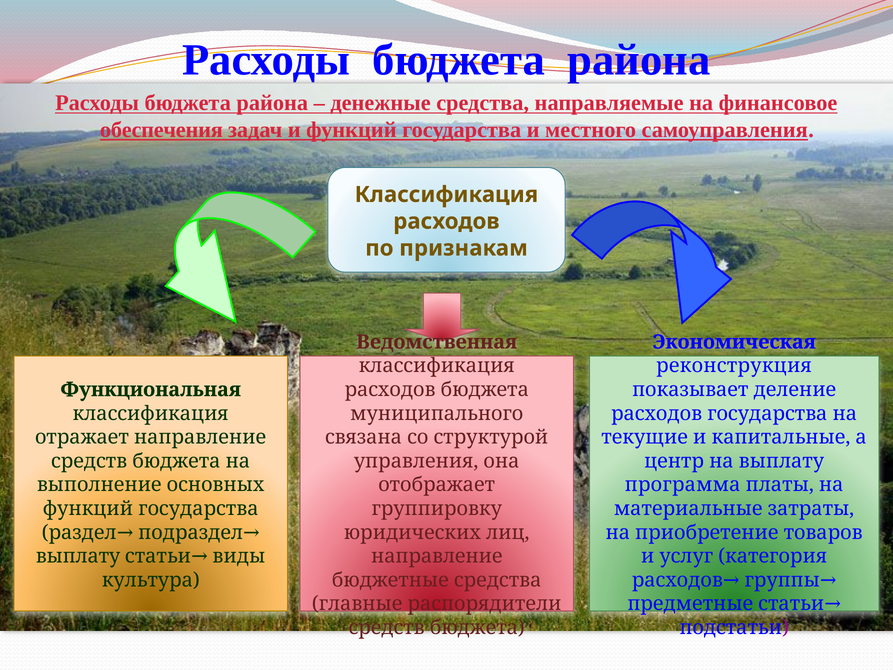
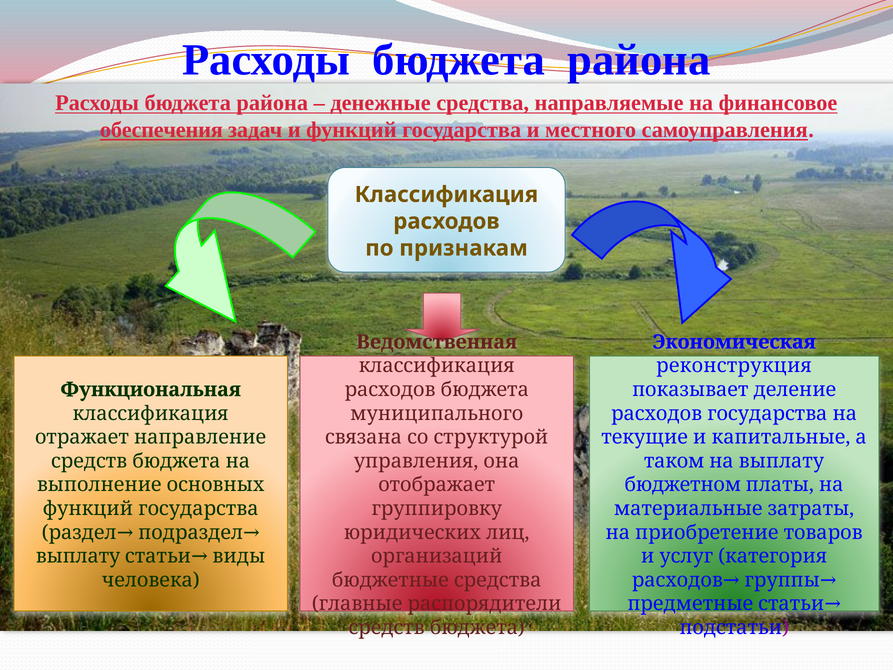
центр: центр -> таком (674, 461)
программа: программа -> бюджетном (683, 485)
направление: направление -> организаций (437, 556)
культура: культура -> человека (151, 580)
